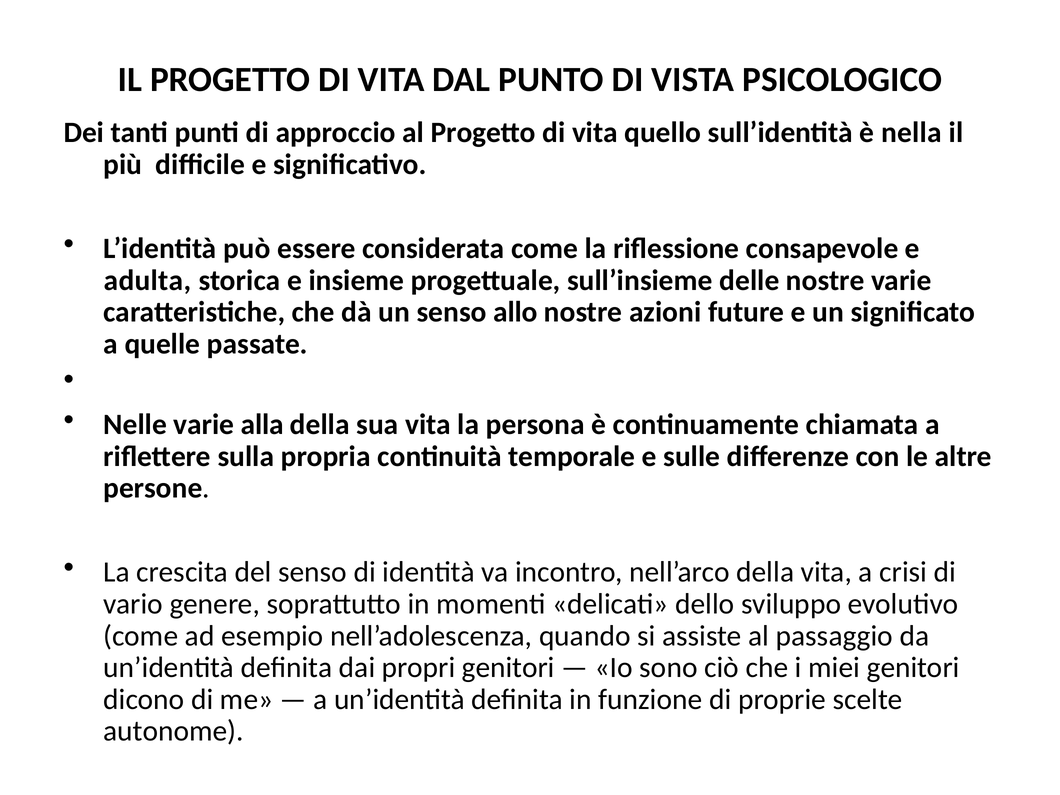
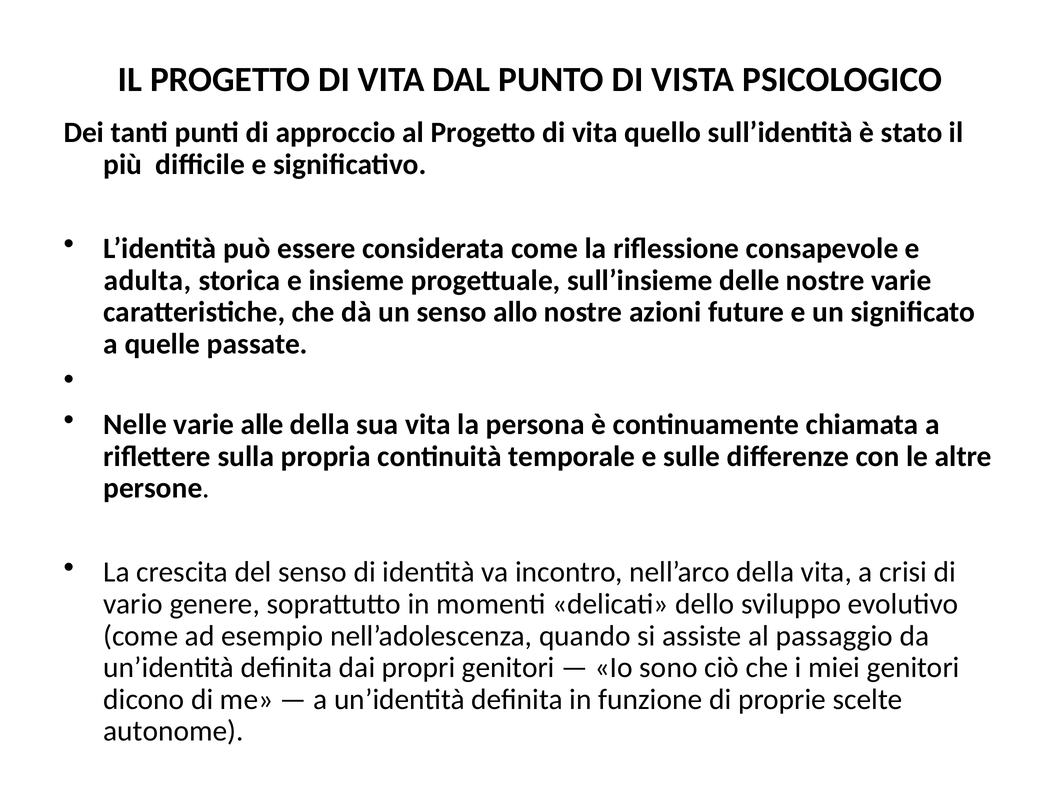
nella: nella -> stato (912, 133)
alla: alla -> alle (262, 425)
